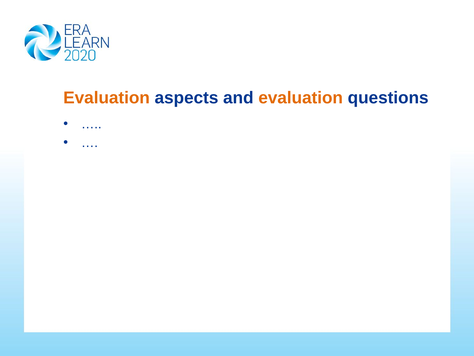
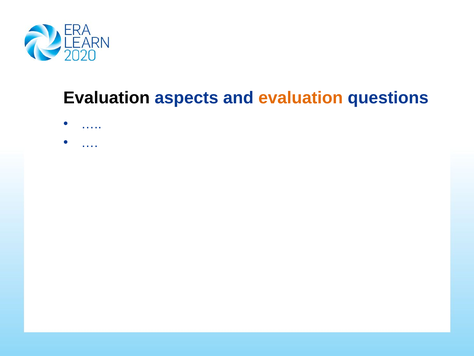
Evaluation colour: orange -> black (107, 98)
